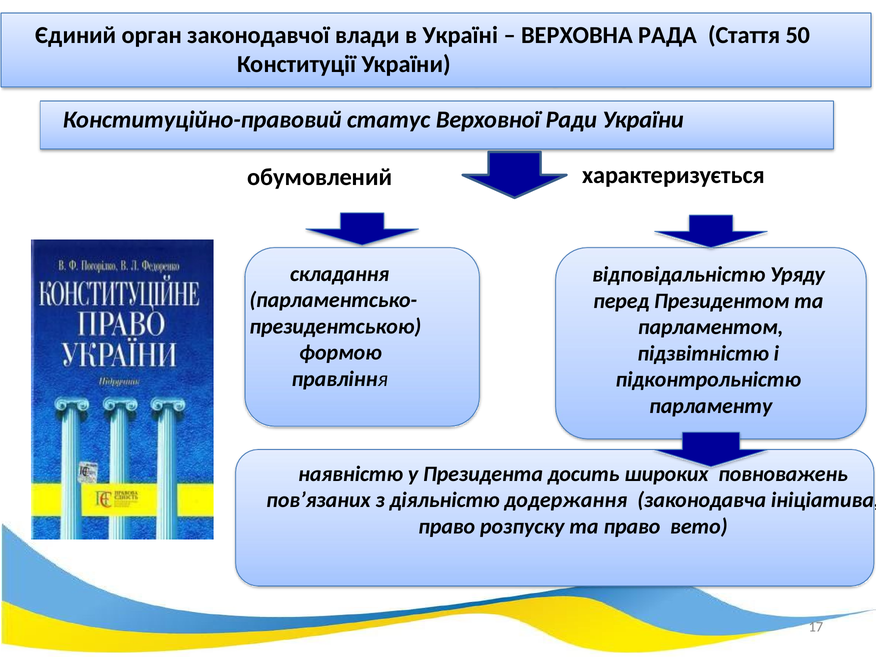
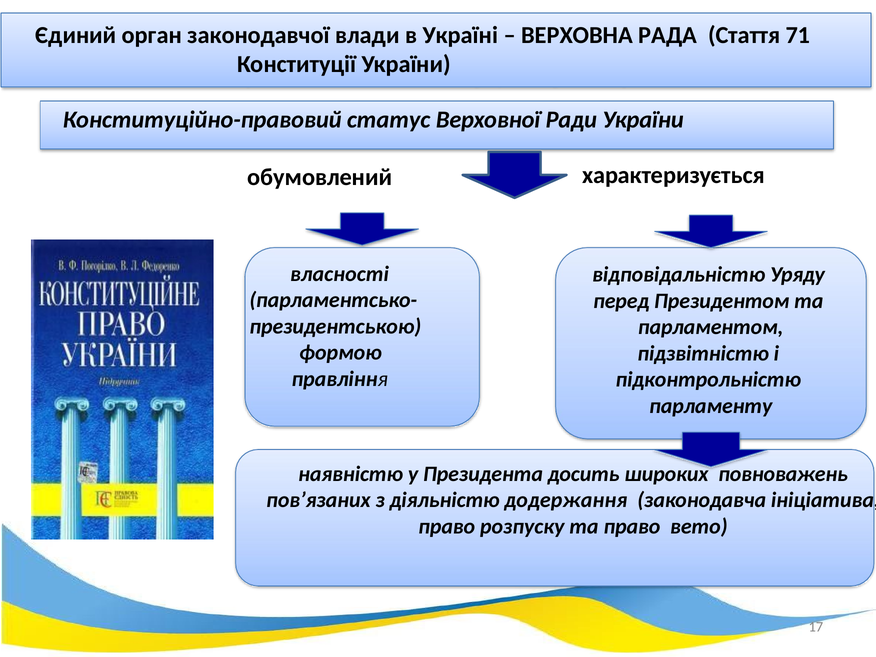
50: 50 -> 71 (798, 35)
складання: складання -> власності (339, 274)
